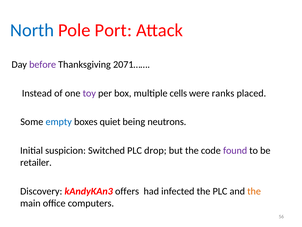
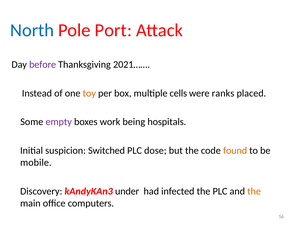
2071……: 2071…… -> 2021…… (132, 64)
toy colour: purple -> orange (89, 93)
empty colour: blue -> purple (59, 122)
quiet: quiet -> work (110, 122)
neutrons: neutrons -> hospitals (167, 122)
drop: drop -> dose (155, 150)
found colour: purple -> orange (235, 150)
retailer: retailer -> mobile (36, 162)
offers: offers -> under (127, 191)
